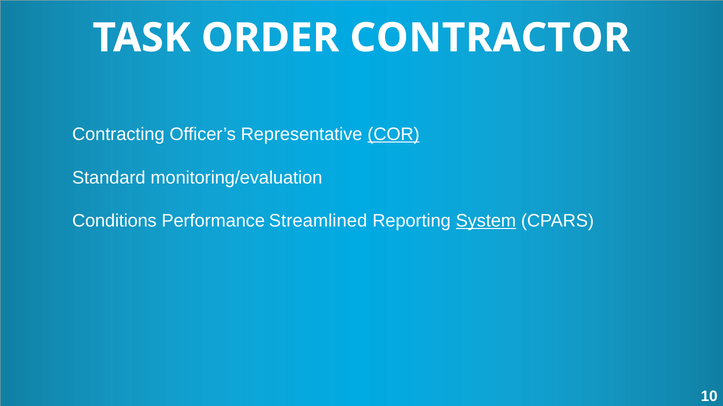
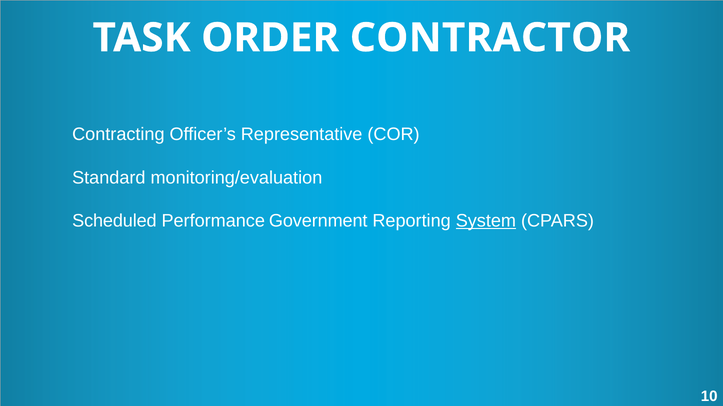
COR underline: present -> none (394, 135)
Conditions: Conditions -> Scheduled (114, 221)
Streamlined: Streamlined -> Government (318, 221)
